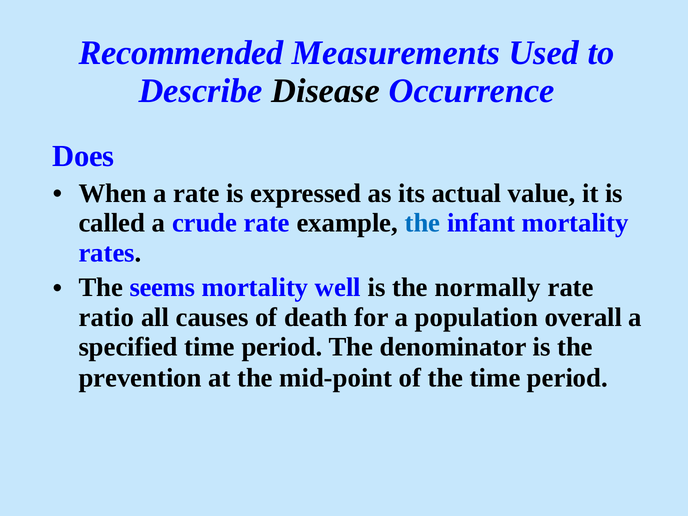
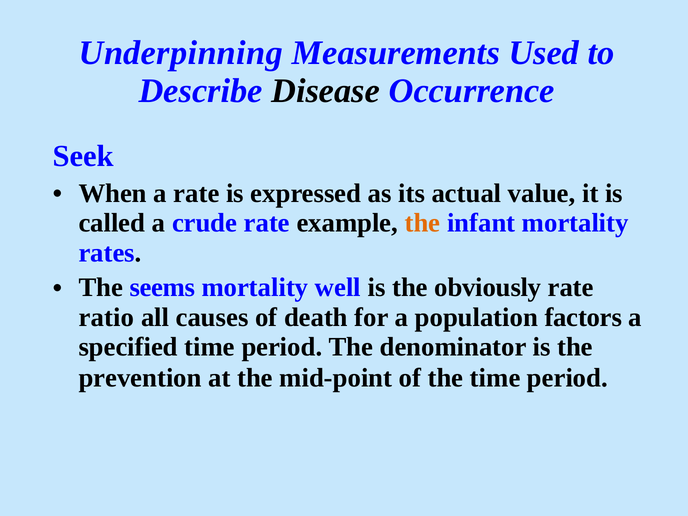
Recommended: Recommended -> Underpinning (181, 53)
Does: Does -> Seek (83, 156)
the colour: blue -> orange (422, 223)
normally: normally -> obviously (488, 288)
overall: overall -> factors (583, 317)
